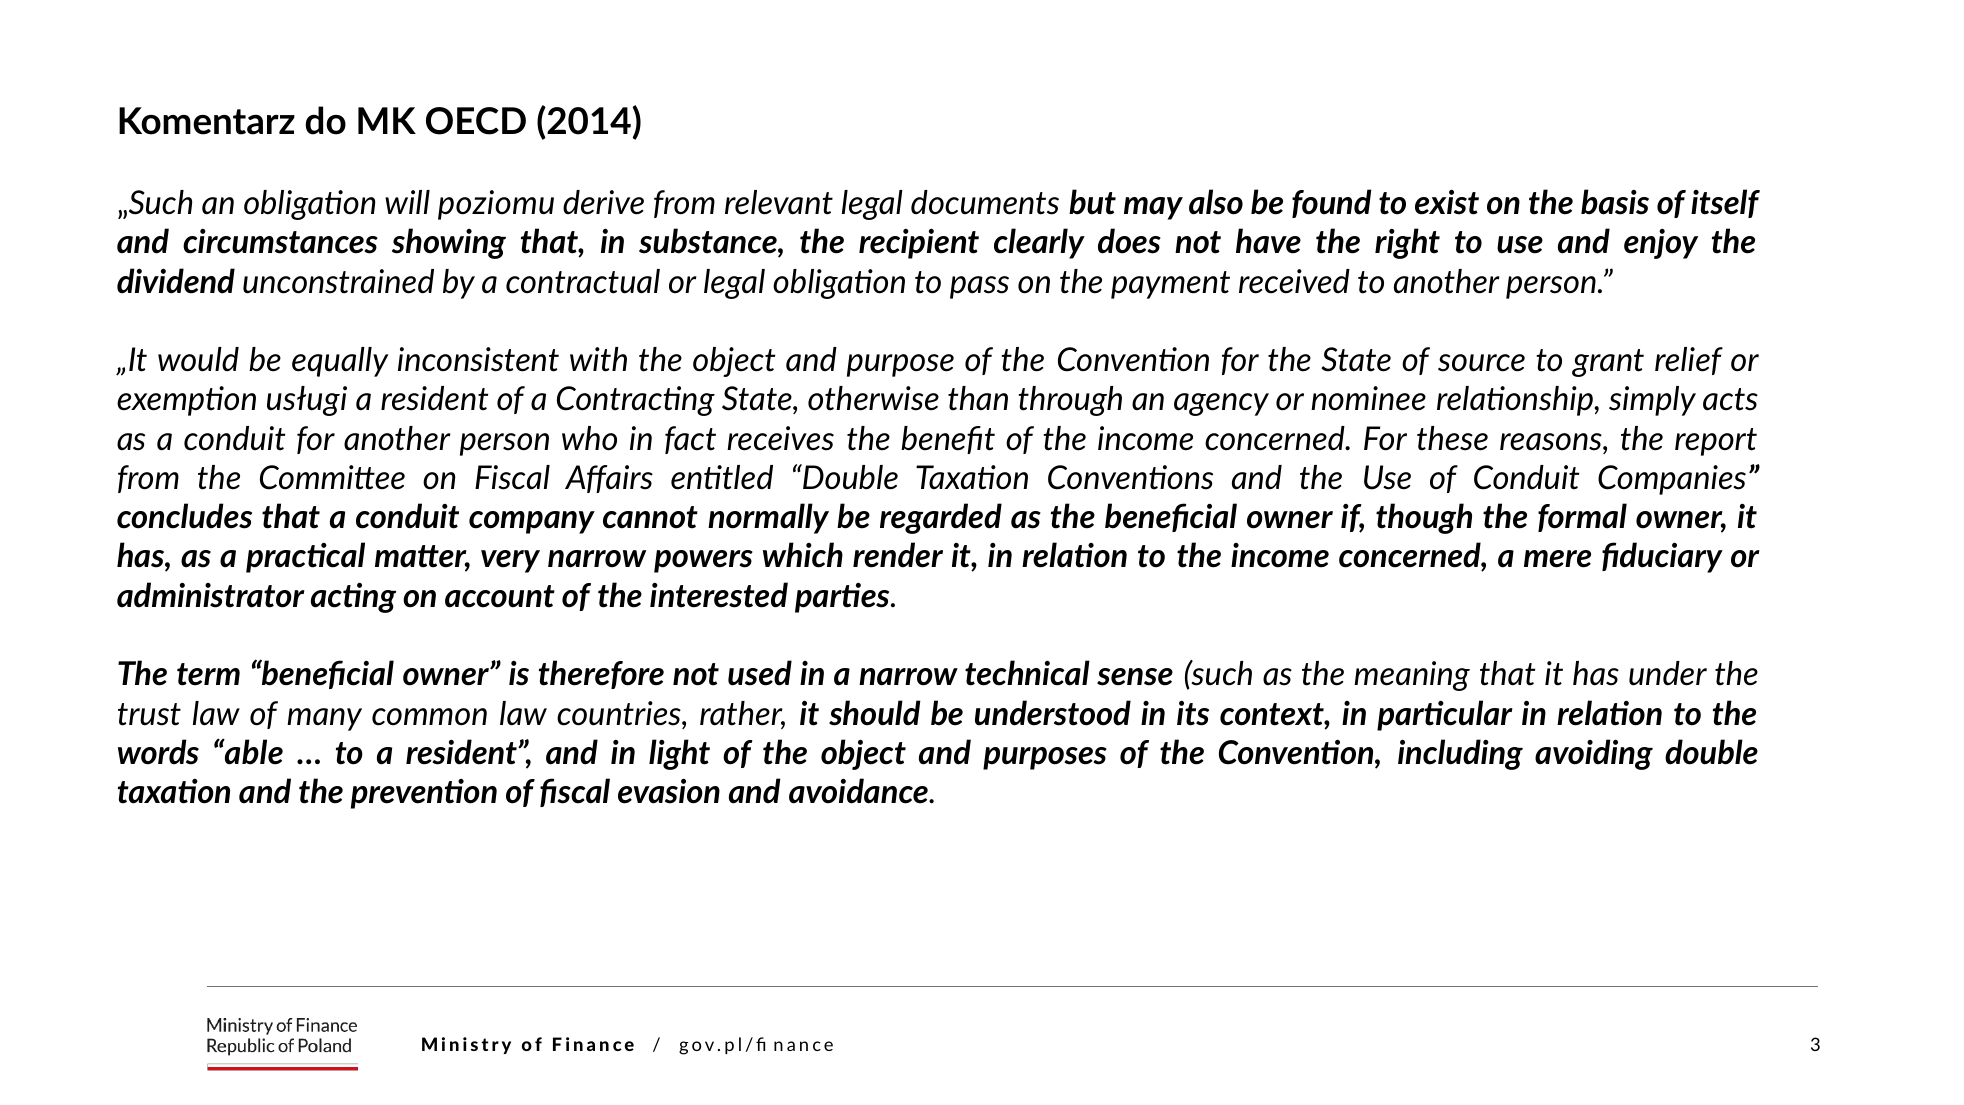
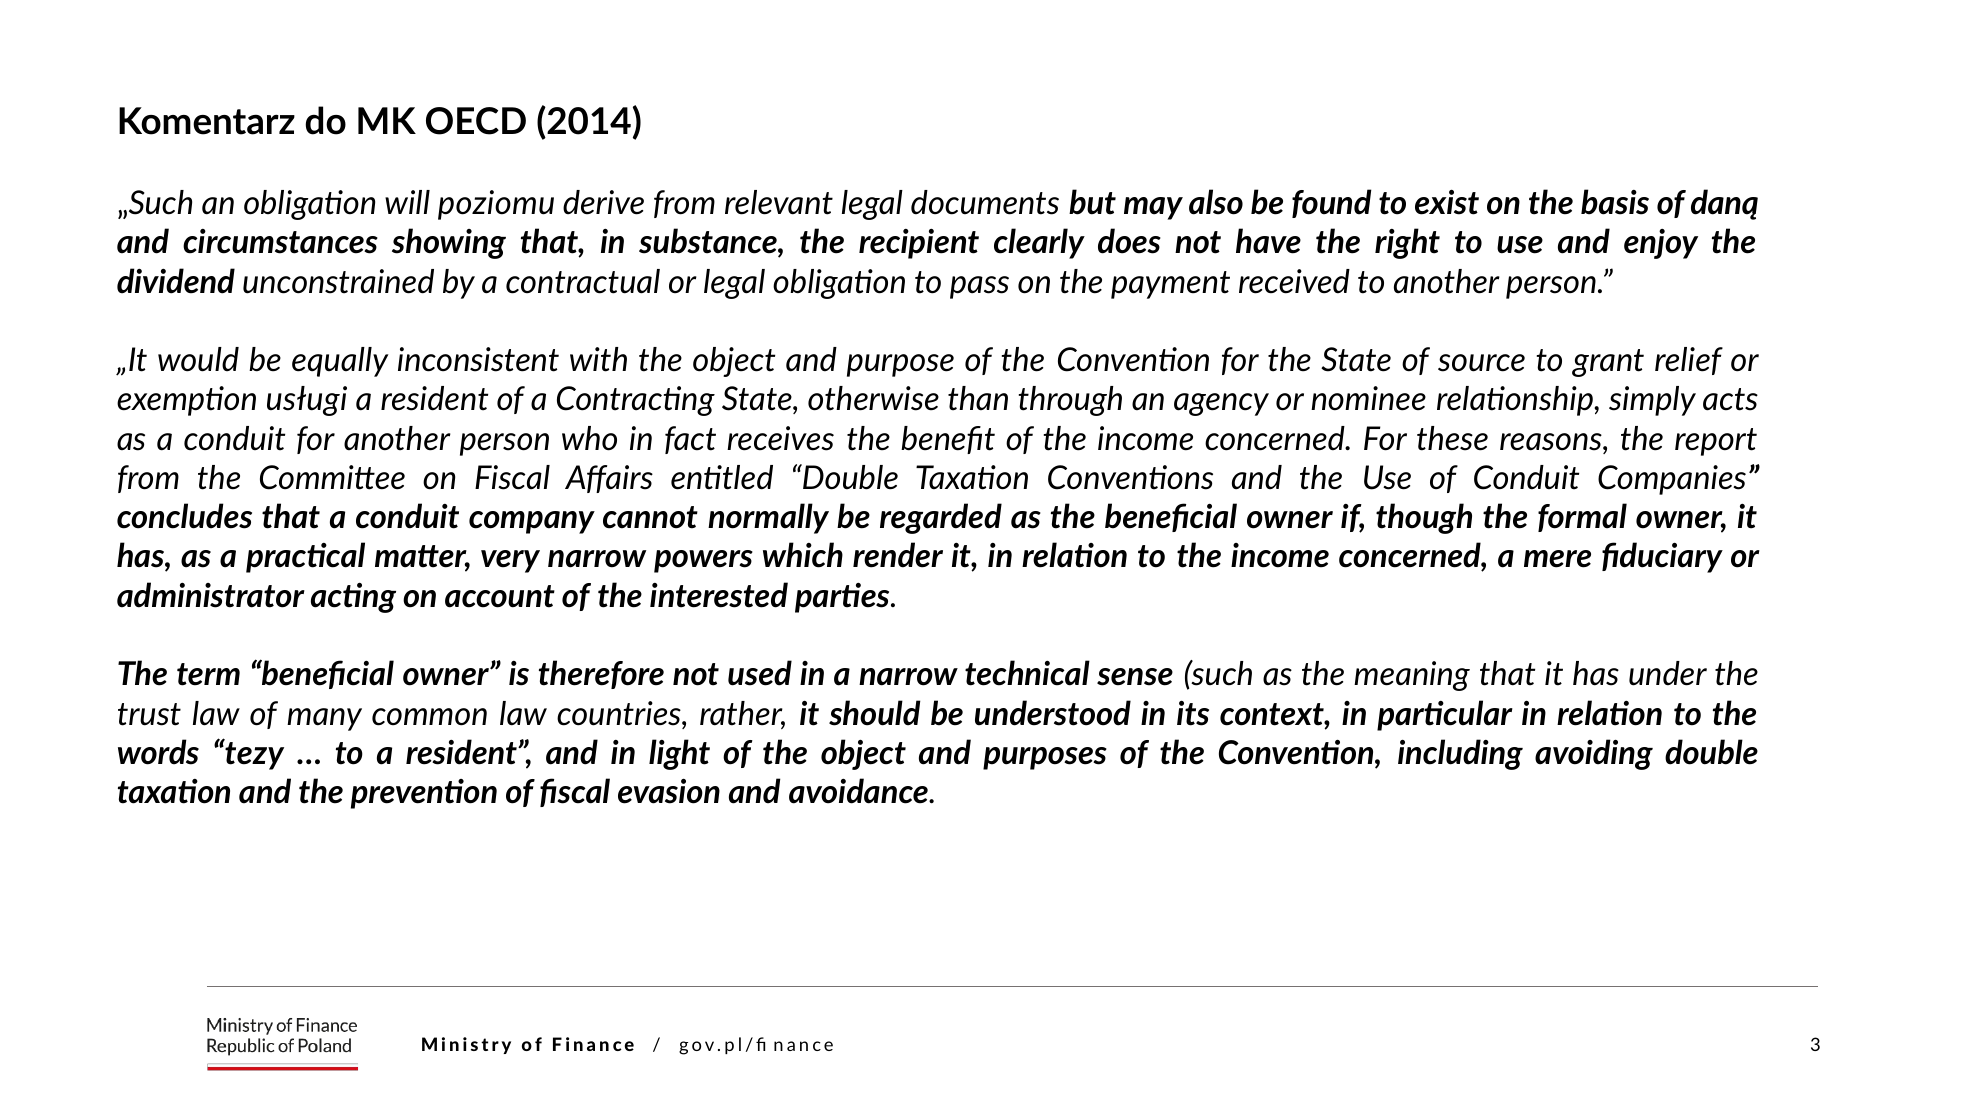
itself: itself -> daną (1725, 204)
able: able -> tezy (248, 753)
